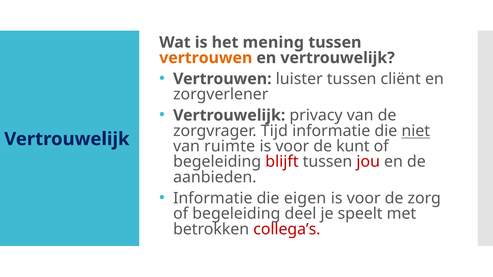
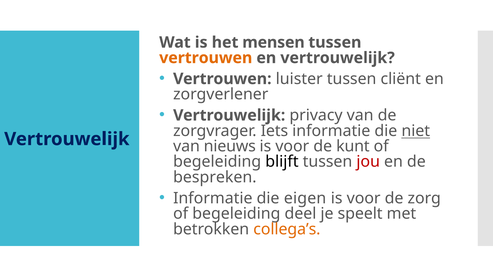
mening: mening -> mensen (273, 42)
Tijd: Tijd -> Iets (274, 131)
ruimte: ruimte -> nieuws (230, 146)
blijft colour: red -> black (282, 162)
aanbieden: aanbieden -> bespreken (215, 177)
collega’s colour: red -> orange (287, 229)
